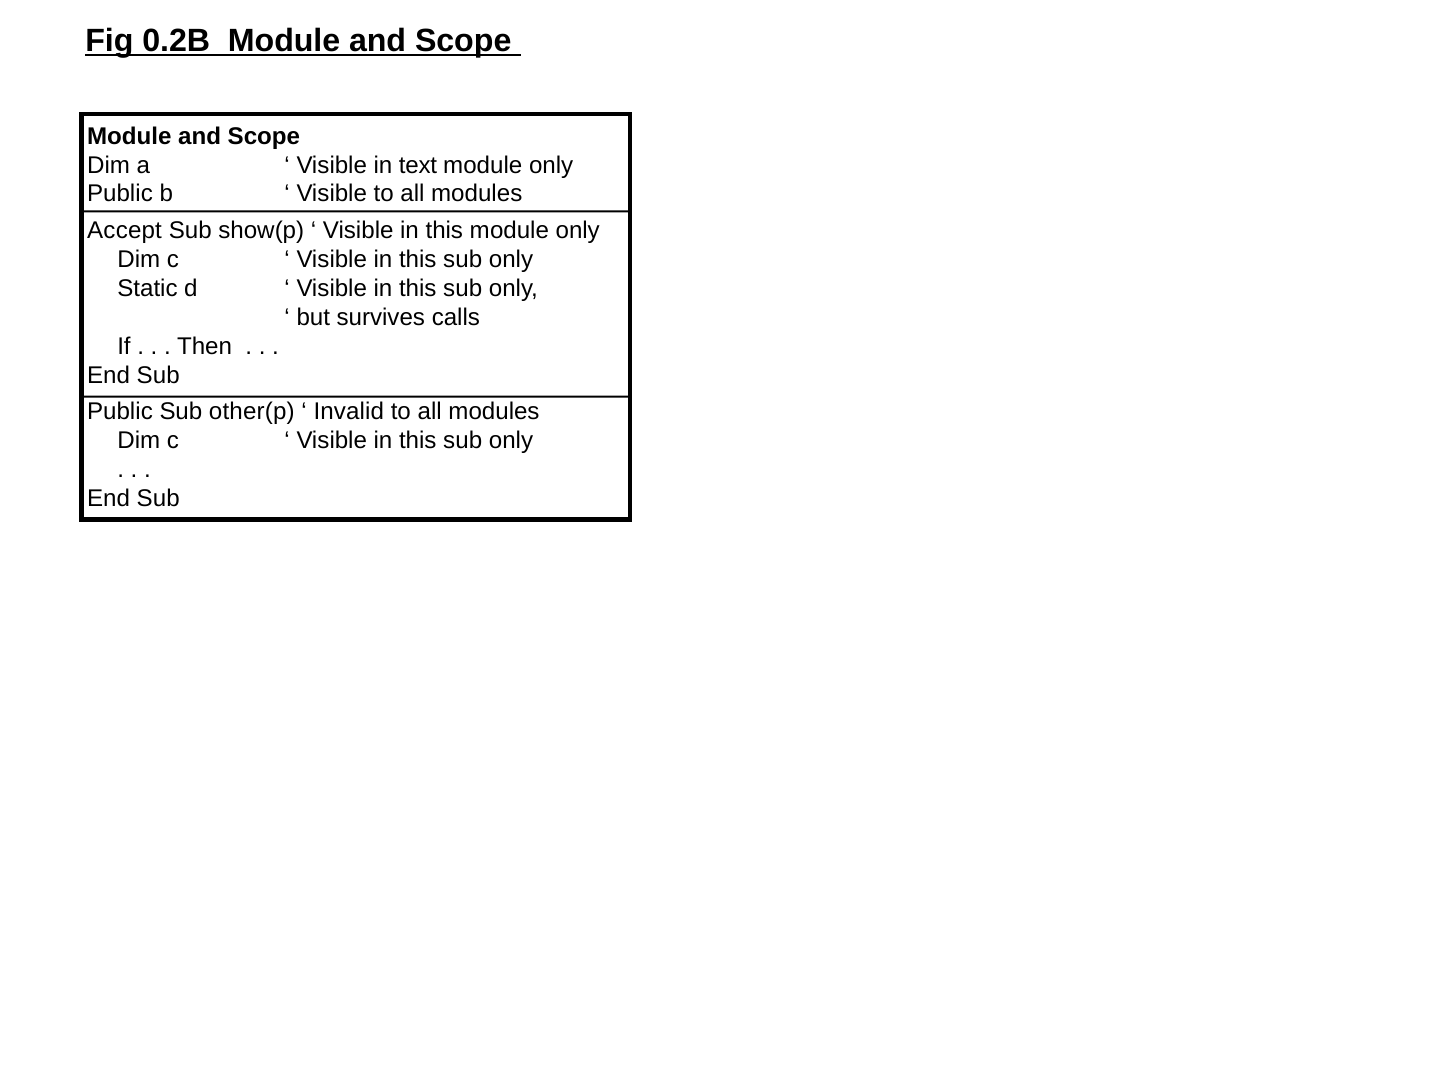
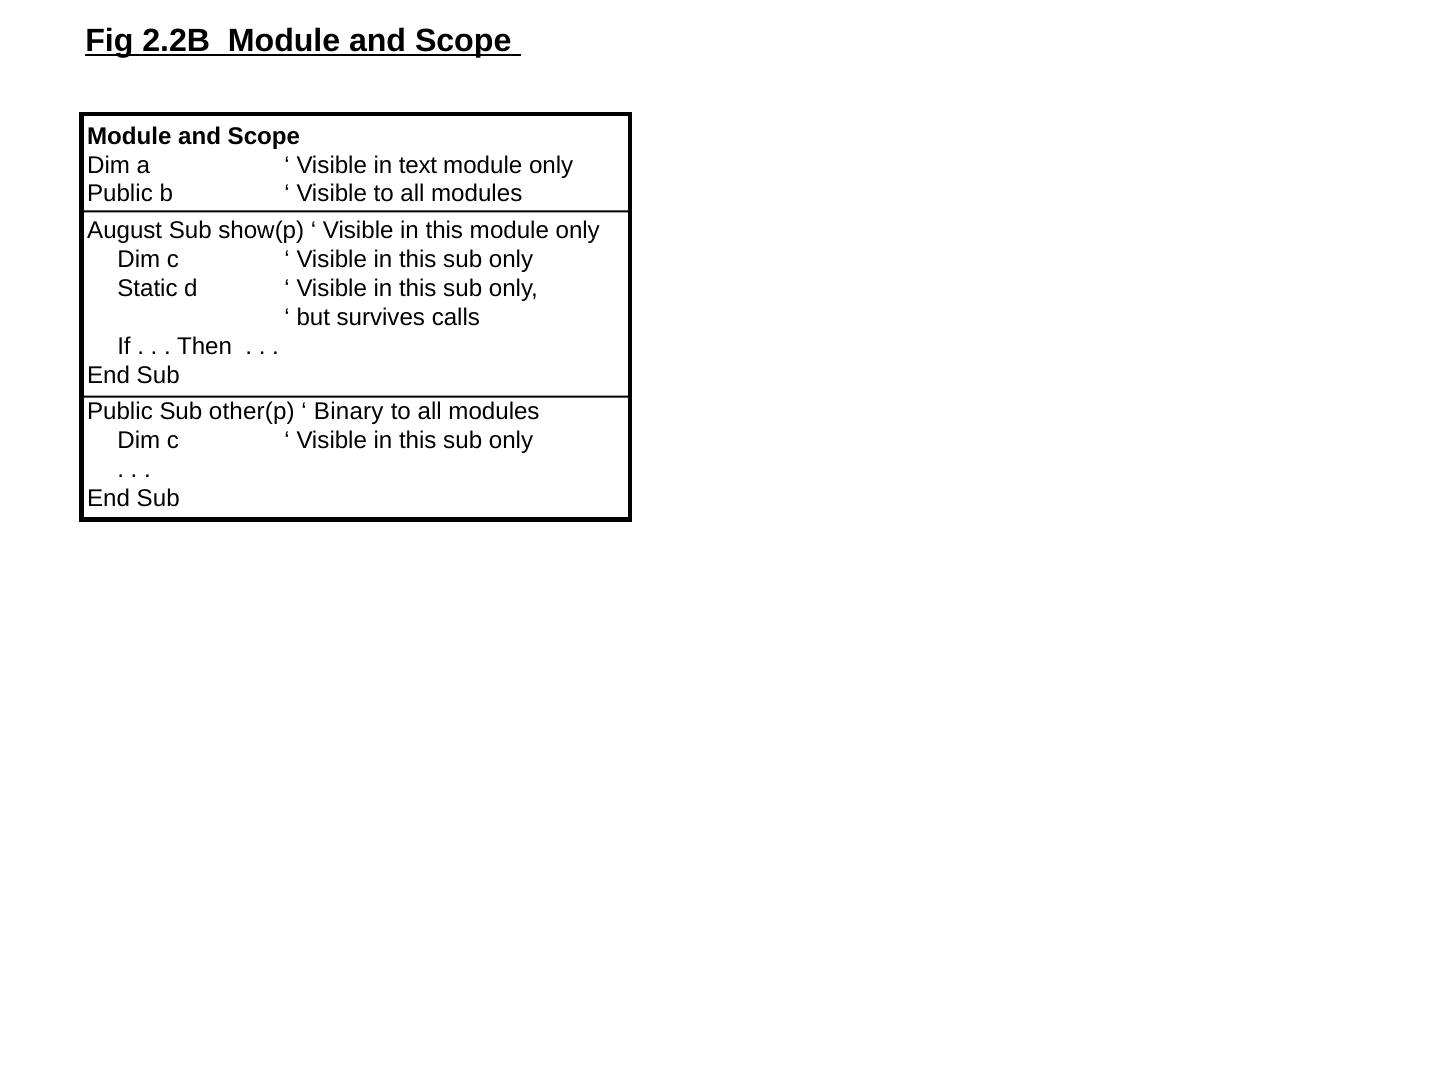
0.2B: 0.2B -> 2.2B (176, 41)
Accept: Accept -> August (125, 230)
Invalid: Invalid -> Binary (349, 411)
